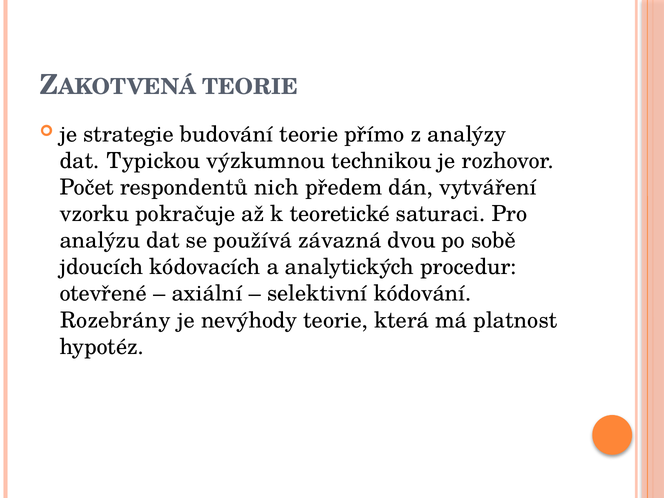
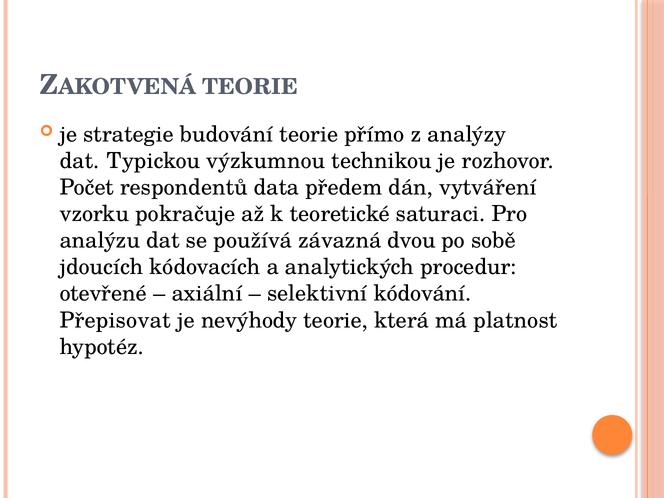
nich: nich -> data (277, 187)
Rozebrány: Rozebrány -> Přepisovat (115, 320)
